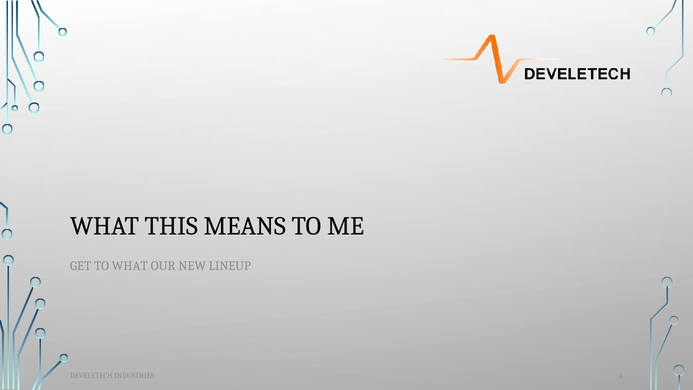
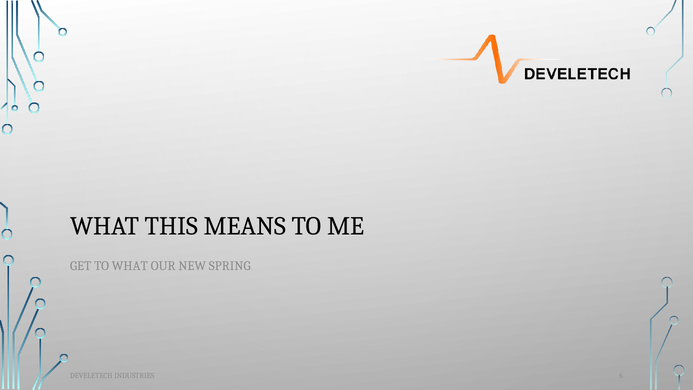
LINEUP: LINEUP -> SPRING (230, 266)
